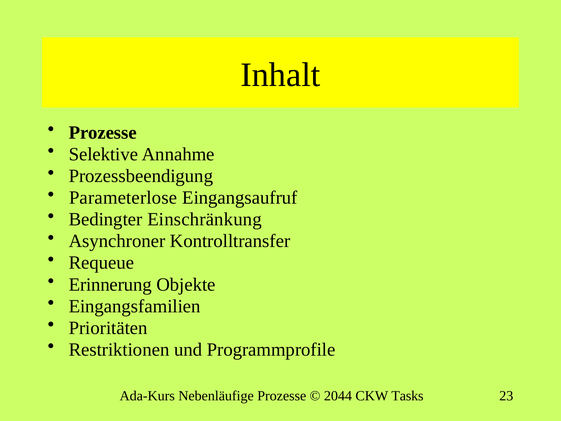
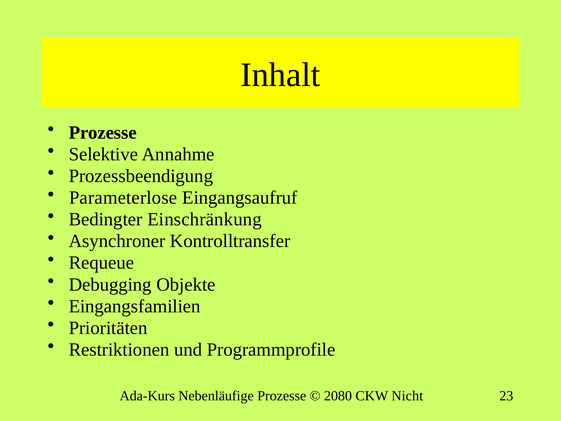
Erinnerung: Erinnerung -> Debugging (110, 284)
2044: 2044 -> 2080 (338, 396)
Tasks: Tasks -> Nicht (407, 396)
